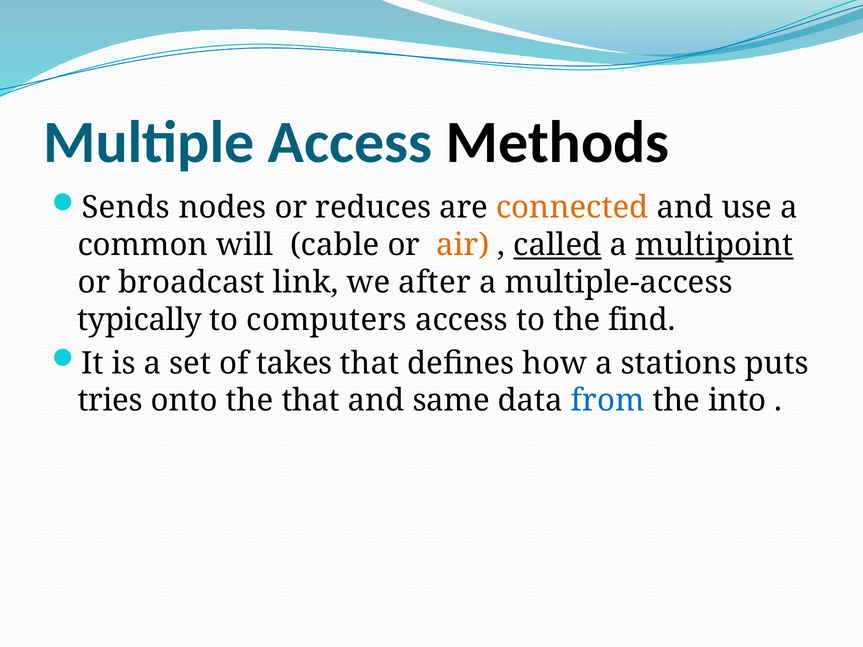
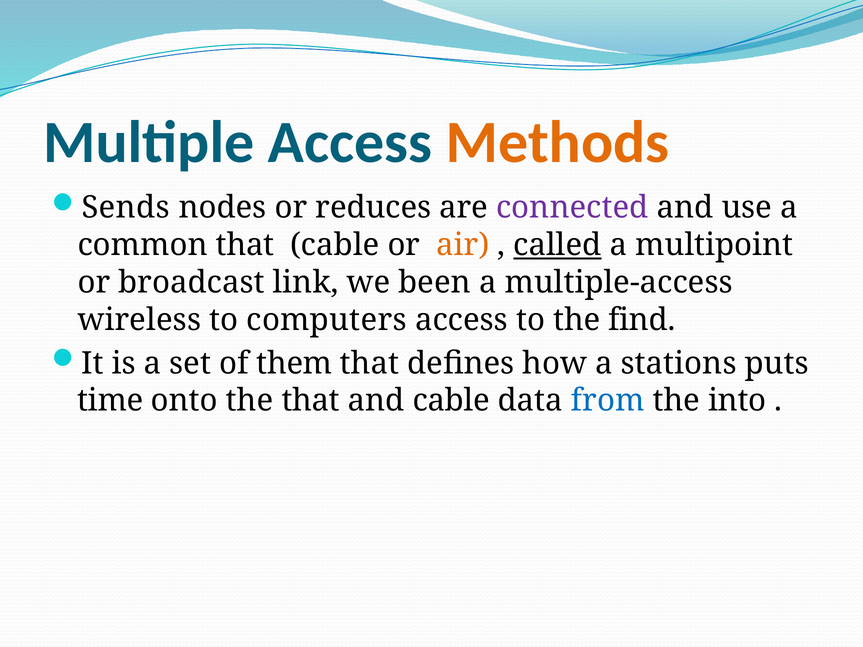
Methods colour: black -> orange (557, 143)
connected colour: orange -> purple (572, 208)
common will: will -> that (245, 245)
multipoint underline: present -> none (714, 245)
after: after -> been (435, 283)
typically: typically -> wireless (139, 320)
takes: takes -> them (294, 363)
tries: tries -> time (110, 401)
and same: same -> cable (451, 401)
